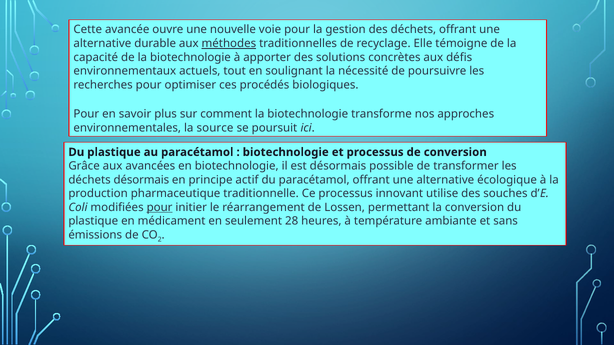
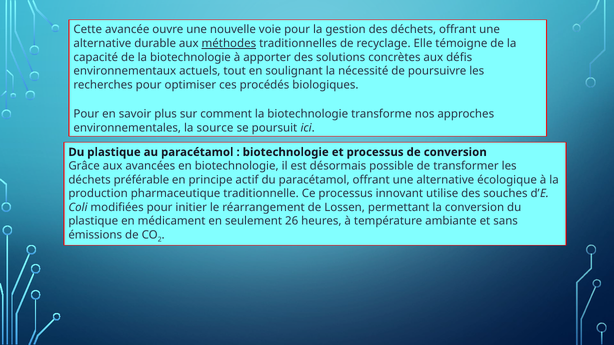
déchets désormais: désormais -> préférable (141, 180)
pour underline: present -> none (160, 208)
28: 28 -> 26 (292, 221)
